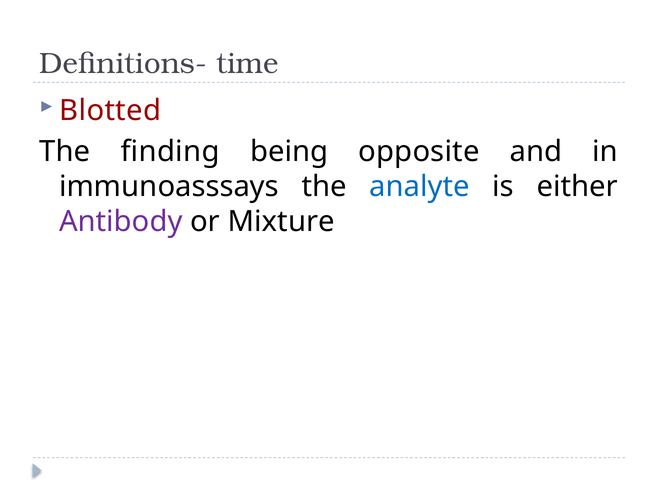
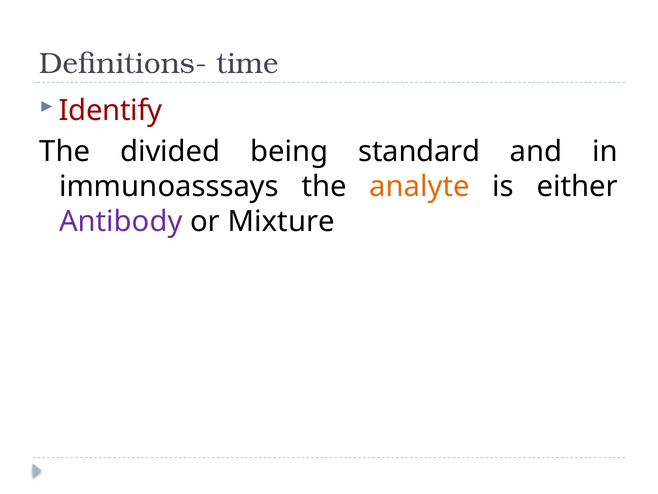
Blotted: Blotted -> Identify (111, 111)
finding: finding -> divided (170, 151)
opposite: opposite -> standard (419, 151)
analyte colour: blue -> orange (420, 186)
